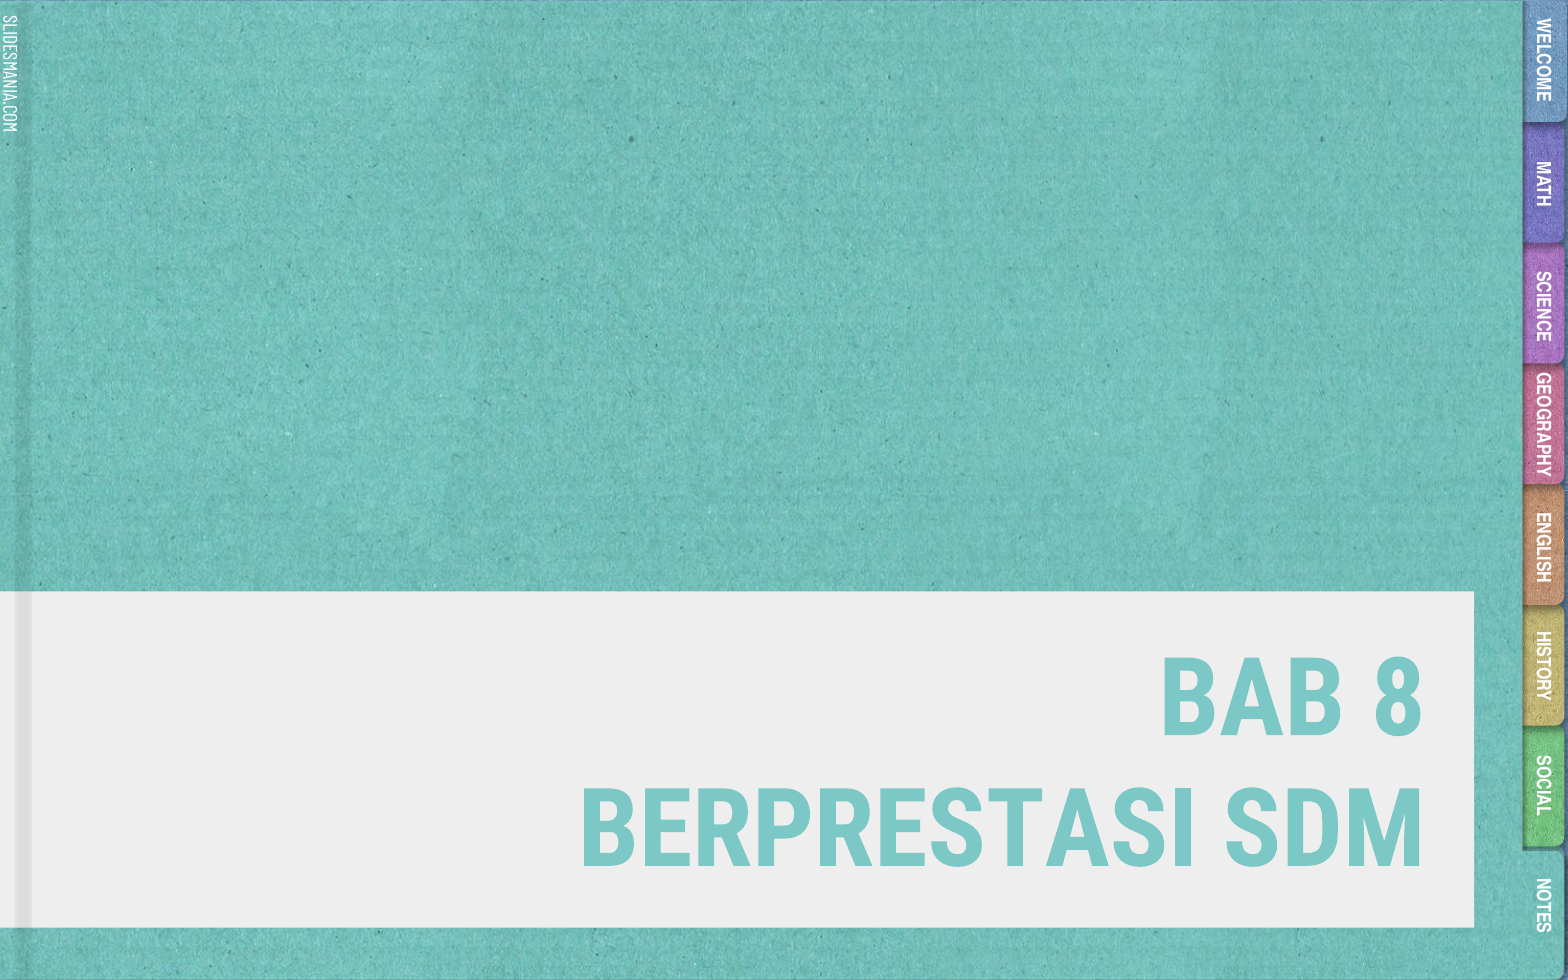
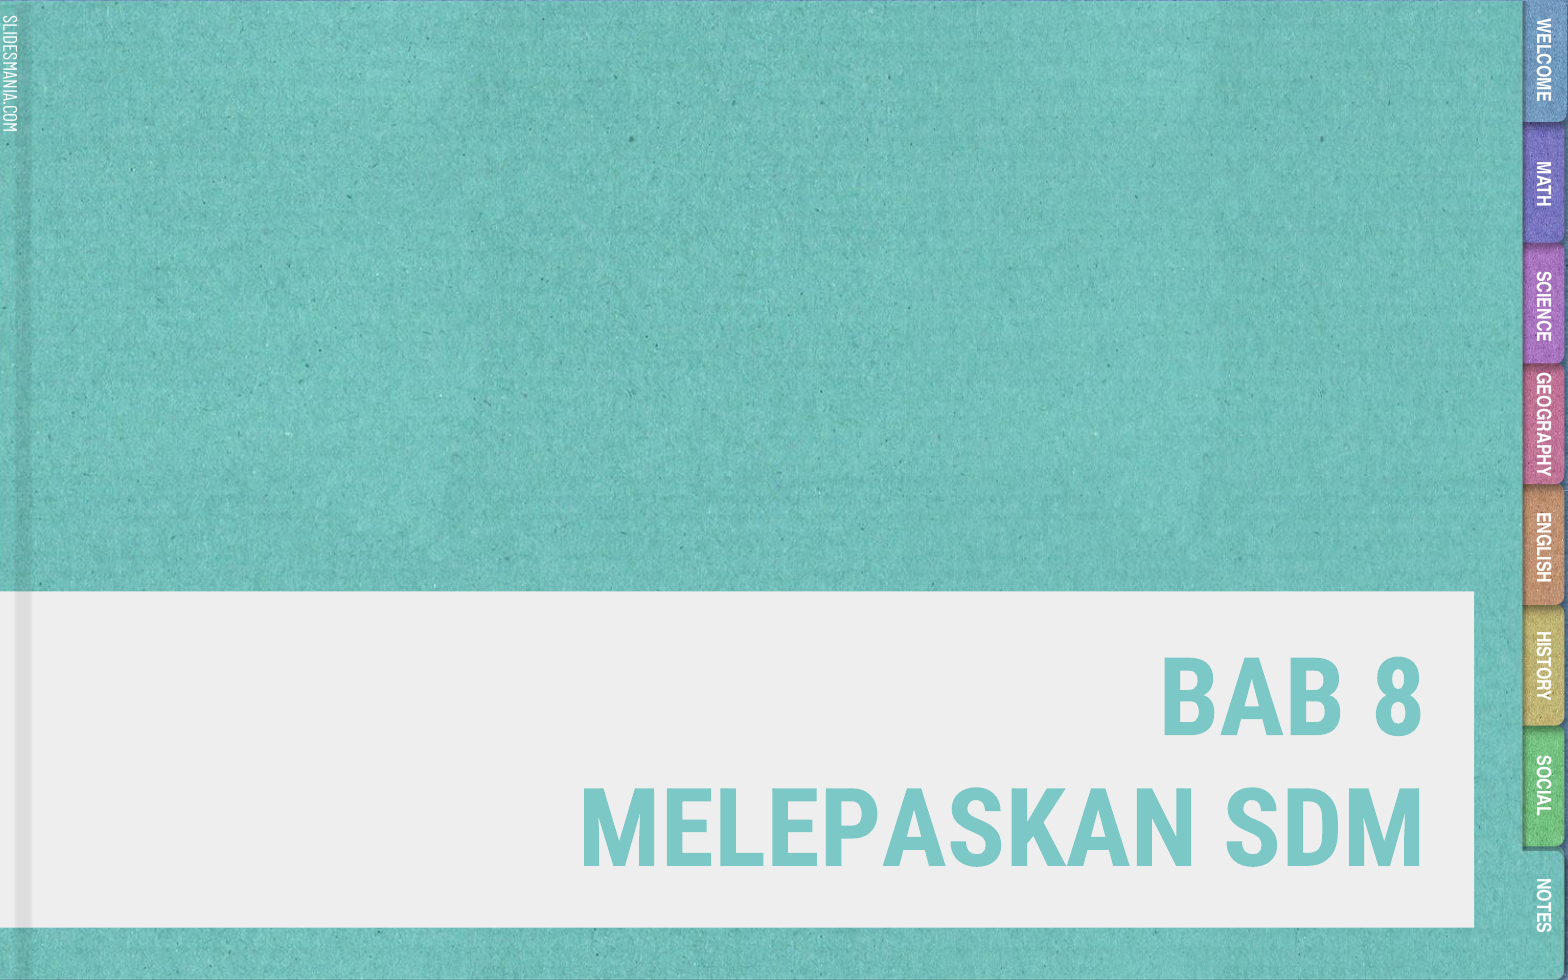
BERPRESTASI: BERPRESTASI -> MELEPASKAN (888, 830)
